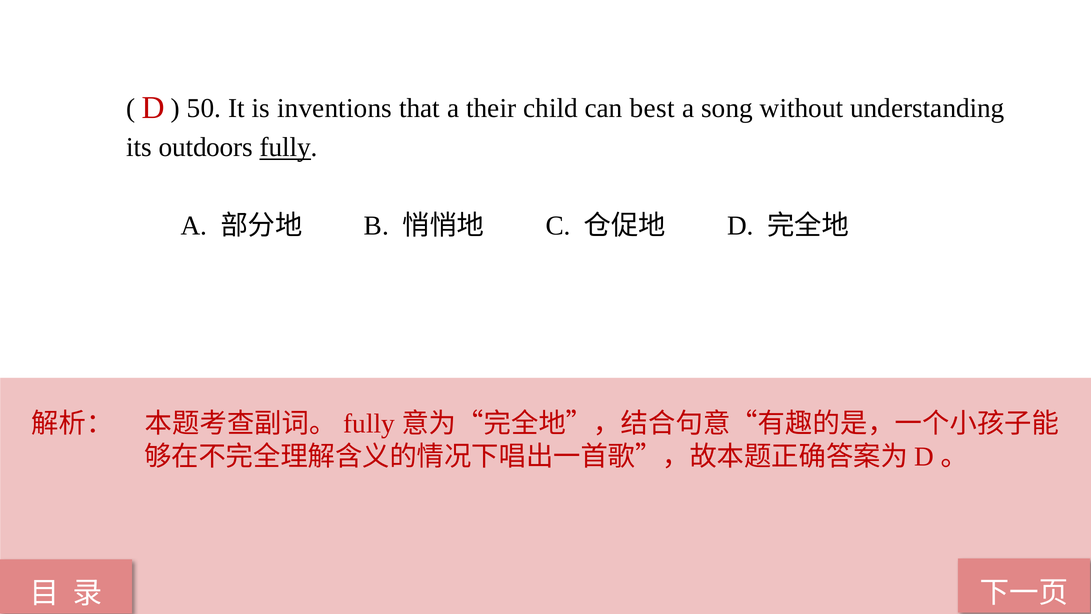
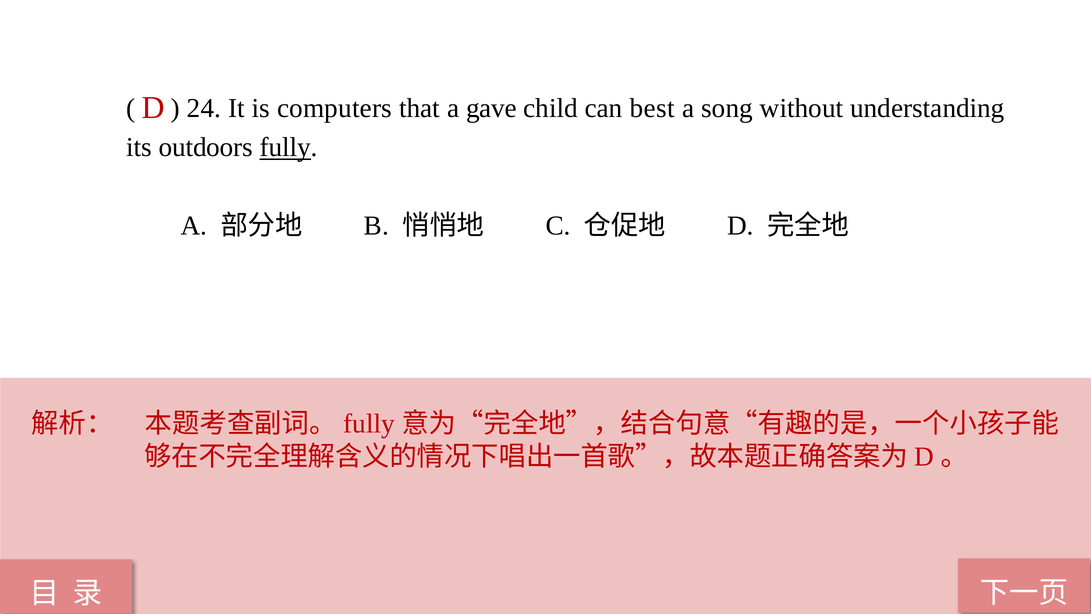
50: 50 -> 24 (204, 108)
inventions: inventions -> computers (334, 108)
their: their -> gave (491, 108)
